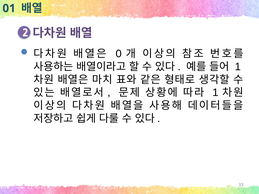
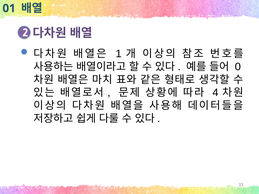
0: 0 -> 1 (119, 54)
1: 1 -> 0 (238, 67)
1: 1 -> 4 (216, 93)
